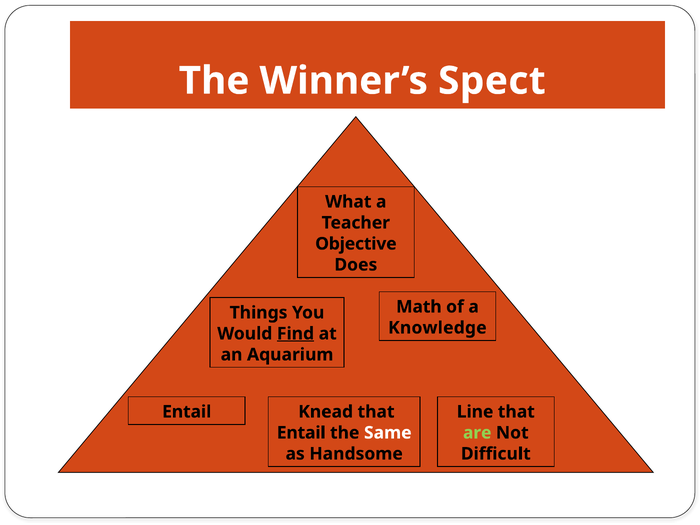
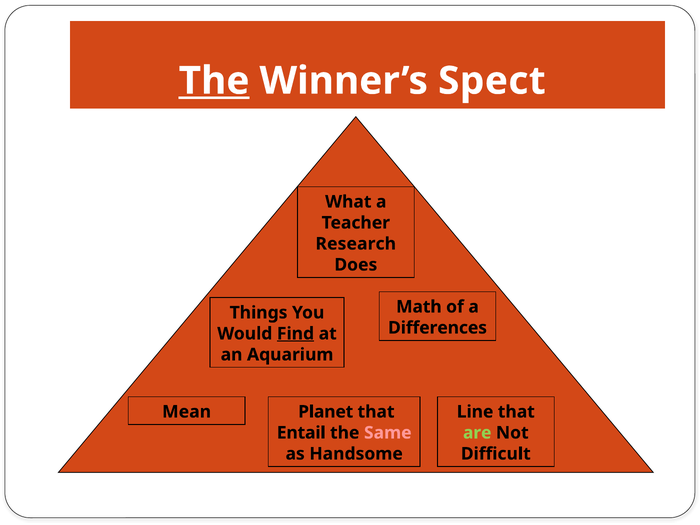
The underline: none -> present (214, 81)
Objective: Objective -> Research (356, 244)
Knowledge: Knowledge -> Differences (438, 328)
Entail: Entail -> Mean (187, 412)
Knead: Knead -> Planet (326, 412)
Same colour: white -> pink (388, 433)
